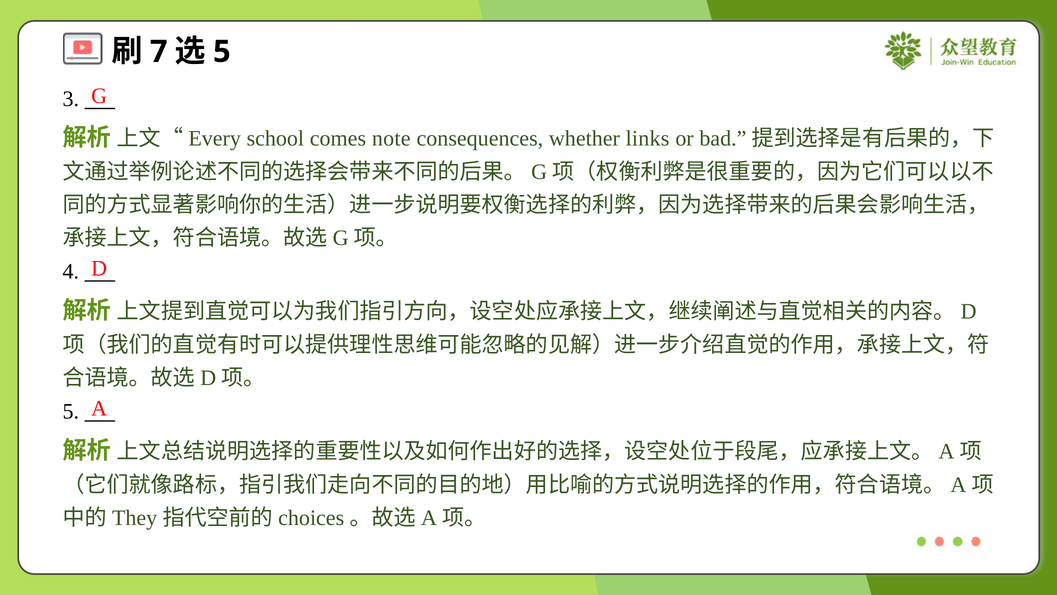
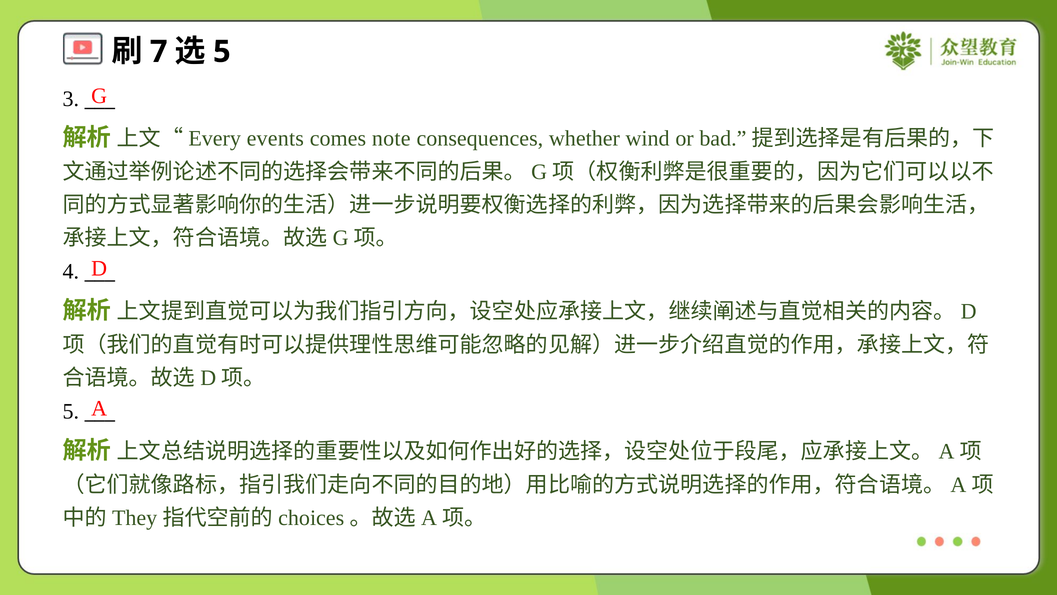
school: school -> events (275, 138)
links: links -> wind (648, 138)
